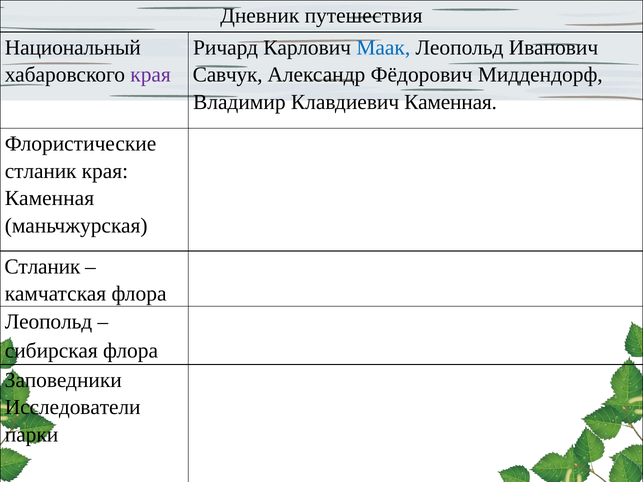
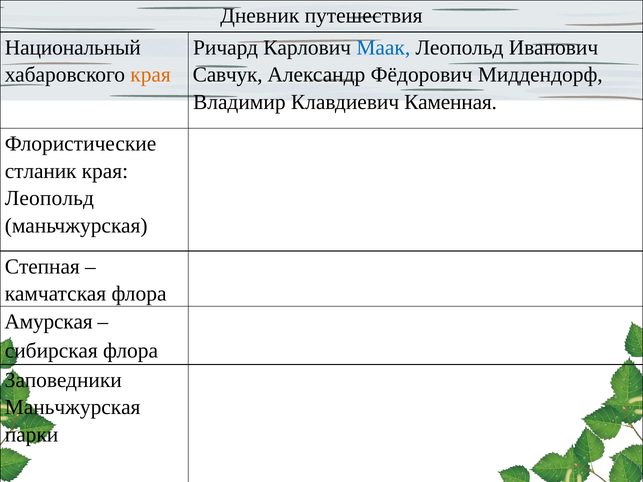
края colour: purple -> orange (151, 75)
Каменная: Каменная -> Леопольд (49, 198)
Стланик: Стланик -> Степная (42, 267)
Леопольд: Леопольд -> Амурская (49, 322)
Исследователи: Исследователи -> Маньчжурская (73, 407)
